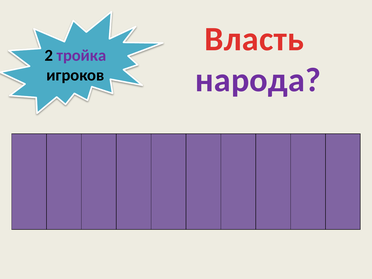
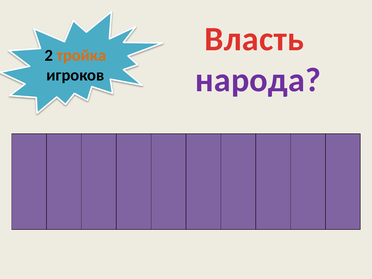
тройка colour: purple -> orange (81, 55)
